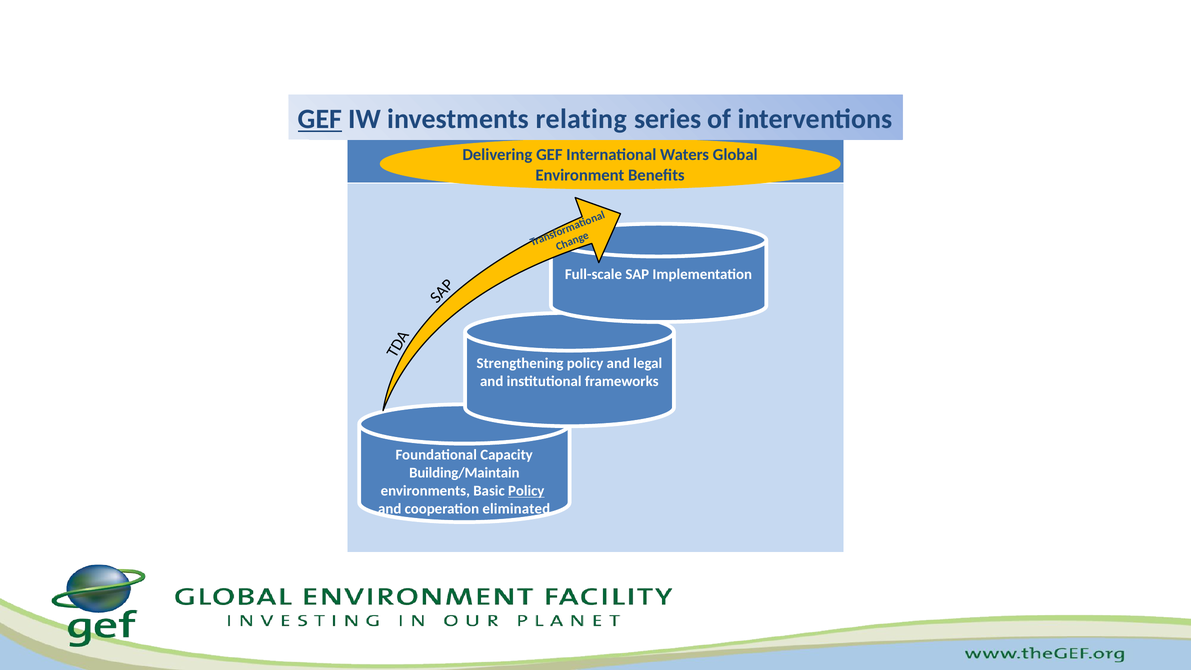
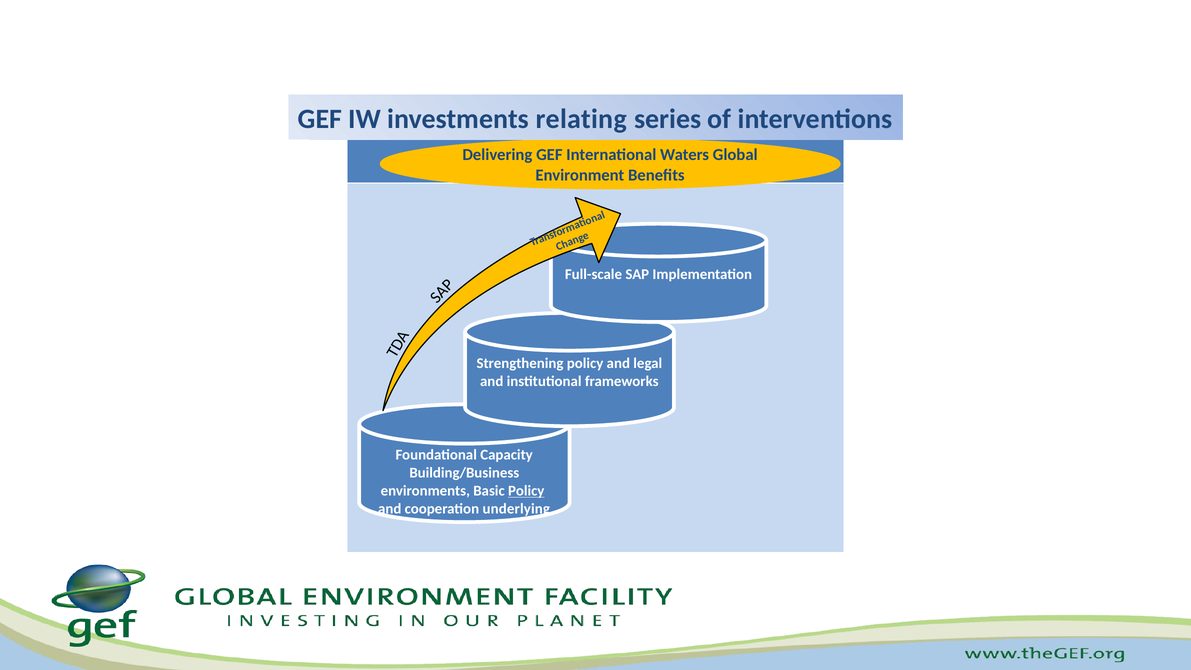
GEF underline: present -> none (320, 119)
Building/Maintain: Building/Maintain -> Building/Business (464, 473)
eliminated: eliminated -> underlying (516, 509)
